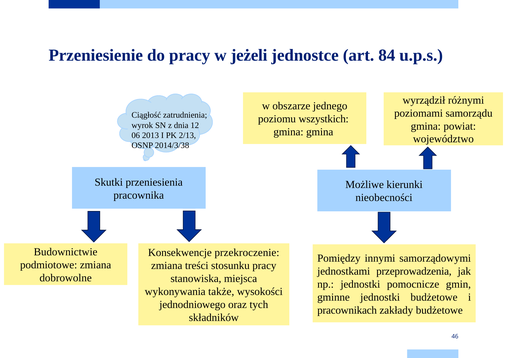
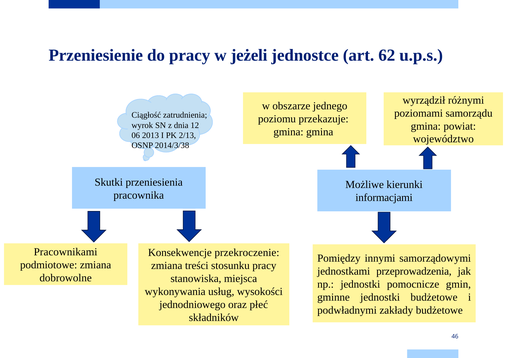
84: 84 -> 62 (387, 55)
wszystkich: wszystkich -> przekazuje (324, 119)
nieobecności: nieobecności -> informacjami (384, 198)
Budownictwie: Budownictwie -> Pracownikami (66, 252)
także: także -> usług (221, 292)
tych: tych -> płeć (259, 305)
pracownikach: pracownikach -> podwładnymi (347, 311)
